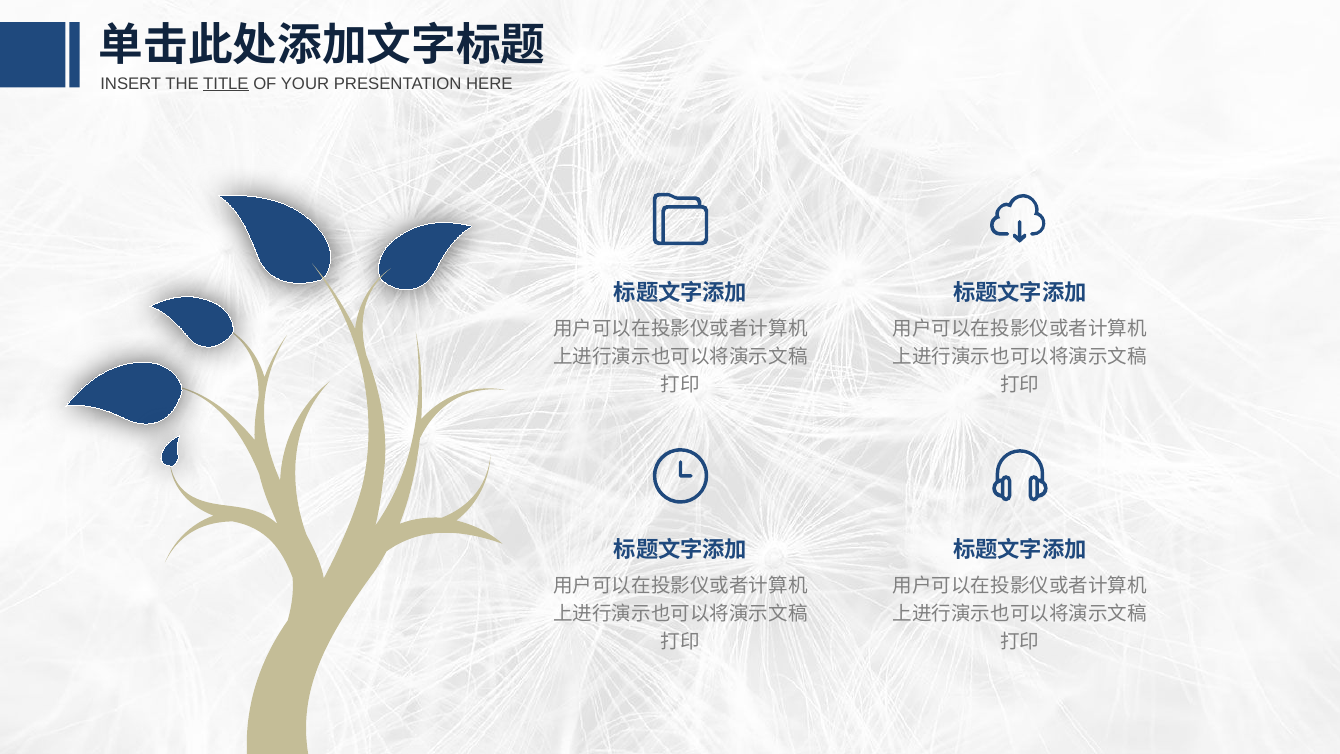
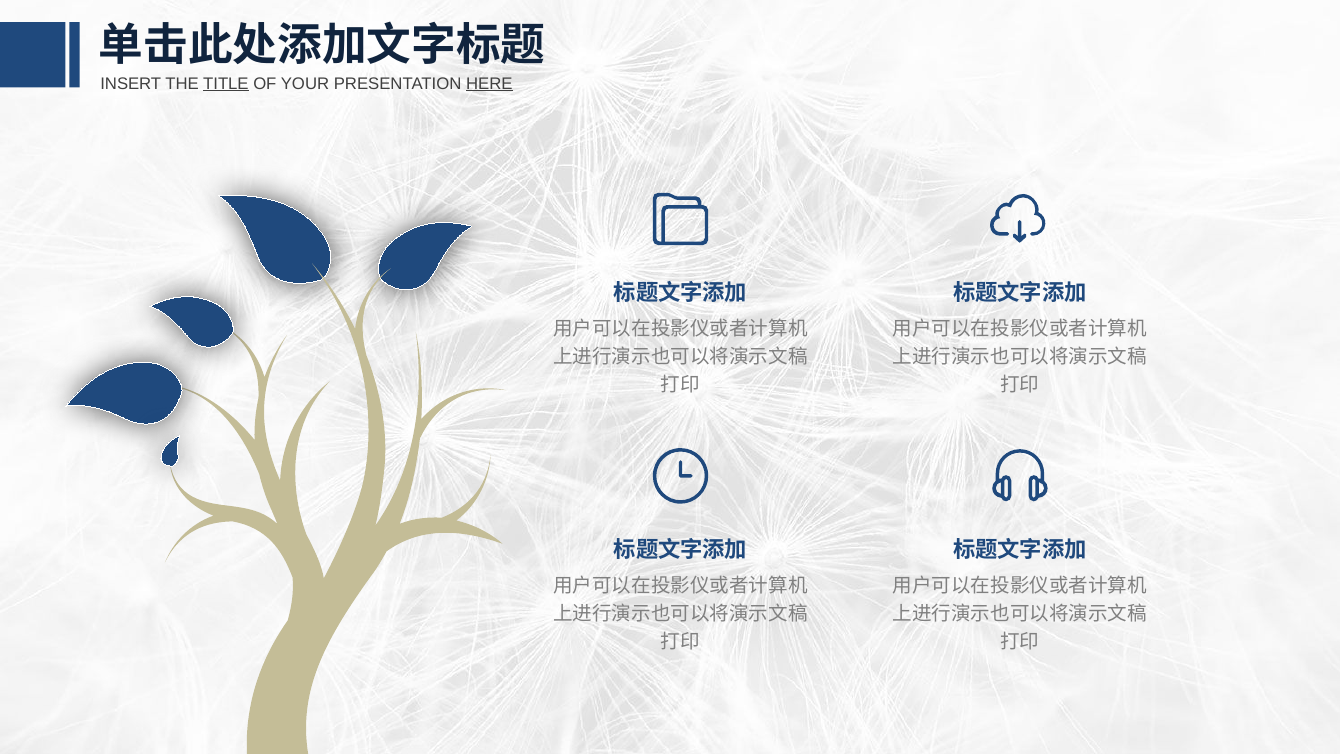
HERE underline: none -> present (489, 84)
